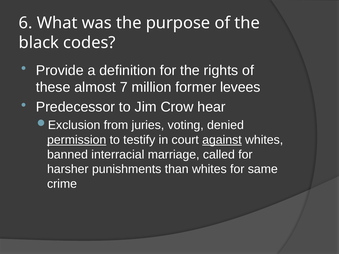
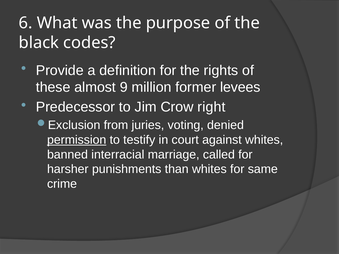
7: 7 -> 9 (124, 87)
hear: hear -> right (211, 107)
against underline: present -> none (222, 140)
